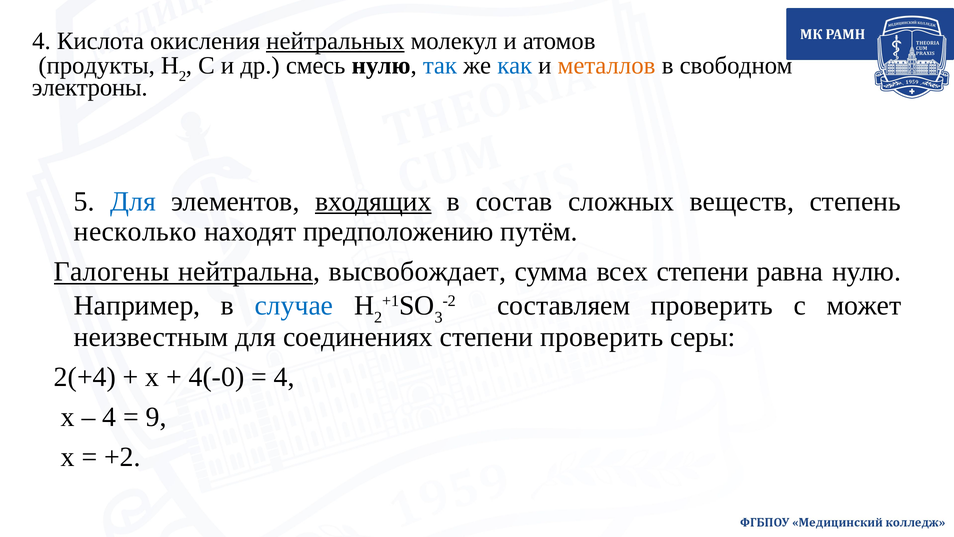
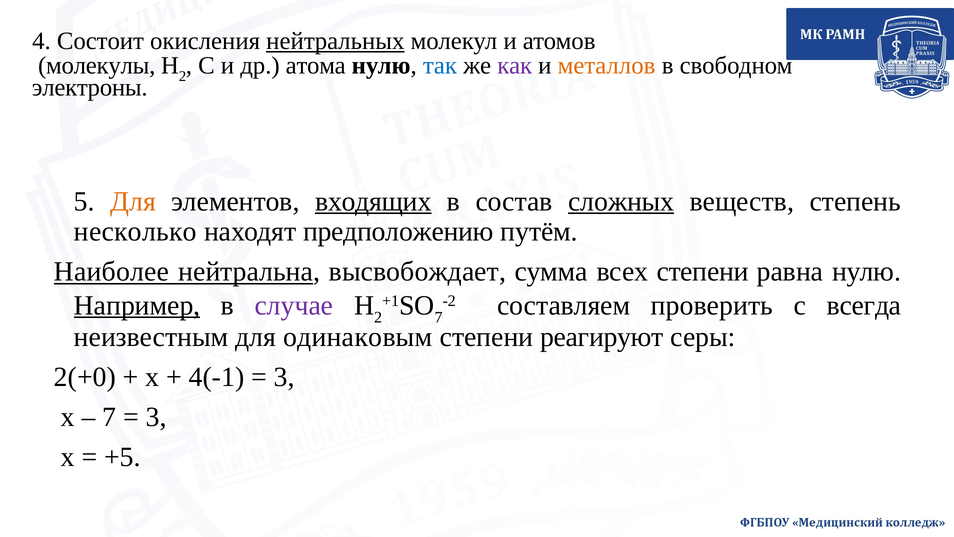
Кислота: Кислота -> Состоит (100, 41)
продукты: продукты -> молекулы (97, 65)
смесь: смесь -> атома (316, 65)
как colour: blue -> purple (515, 65)
Для colour: blue -> orange (133, 201)
сложных underline: none -> present (621, 201)
Галогены: Галогены -> Наиболее (112, 271)
Например underline: none -> present (137, 305)
случае colour: blue -> purple (294, 305)
3: 3 -> 7 (439, 317)
может: может -> всегда (864, 305)
соединениях: соединениях -> одинаковым (358, 337)
степени проверить: проверить -> реагируют (602, 337)
2(+4: 2(+4 -> 2(+0 (85, 377)
4(-0: 4(-0 -> 4(-1 (216, 377)
4: 4 -> 3 (284, 377)
4: 4 -> 7 (109, 417)
9: 9 -> 3 (156, 417)
+2: +2 -> +5 (122, 457)
